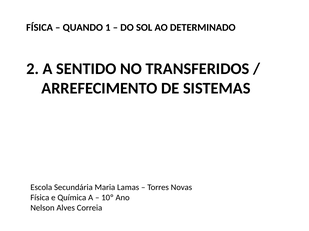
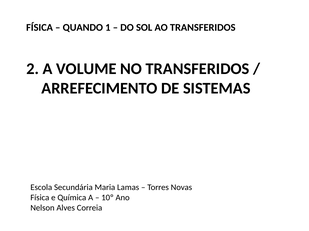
AO DETERMINADO: DETERMINADO -> TRANSFERIDOS (203, 28)
SENTIDO: SENTIDO -> VOLUME (86, 69)
